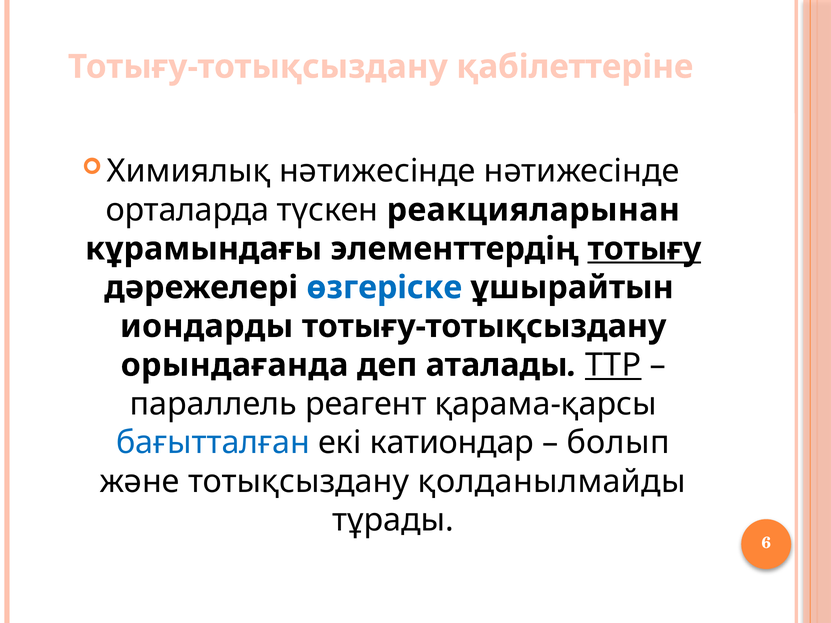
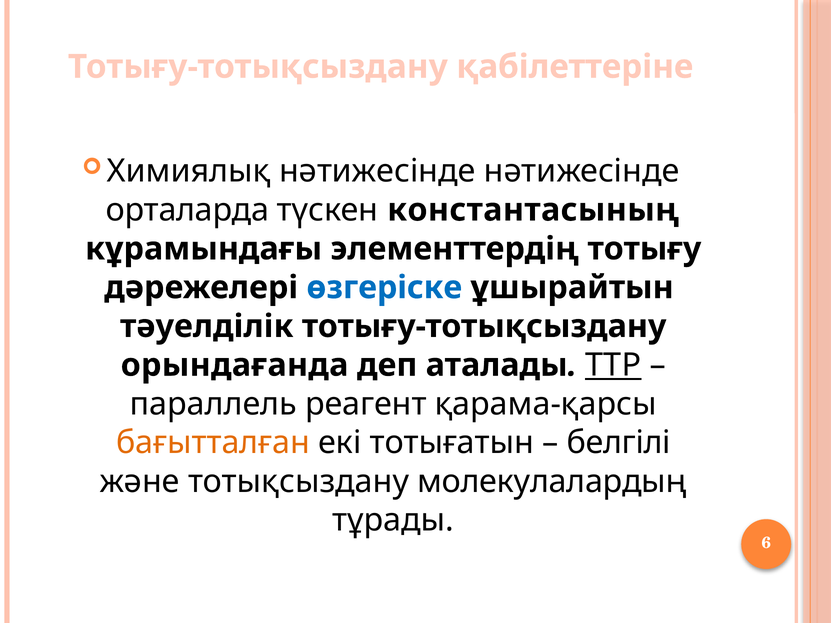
реакцияларынан: реакцияларынан -> константасының (533, 210)
тотығу underline: present -> none (644, 249)
иондарды: иондарды -> тәуелділік (207, 326)
бағытталған colour: blue -> orange (213, 443)
катиондар: катиондар -> тотығатын (452, 443)
болып: болып -> белгілі (619, 443)
қолданылмайды: қолданылмайды -> молекулалардың (552, 482)
